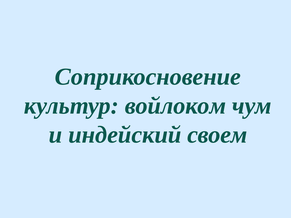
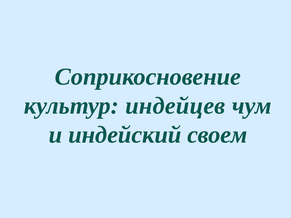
войлоком: войлоком -> индейцев (175, 106)
